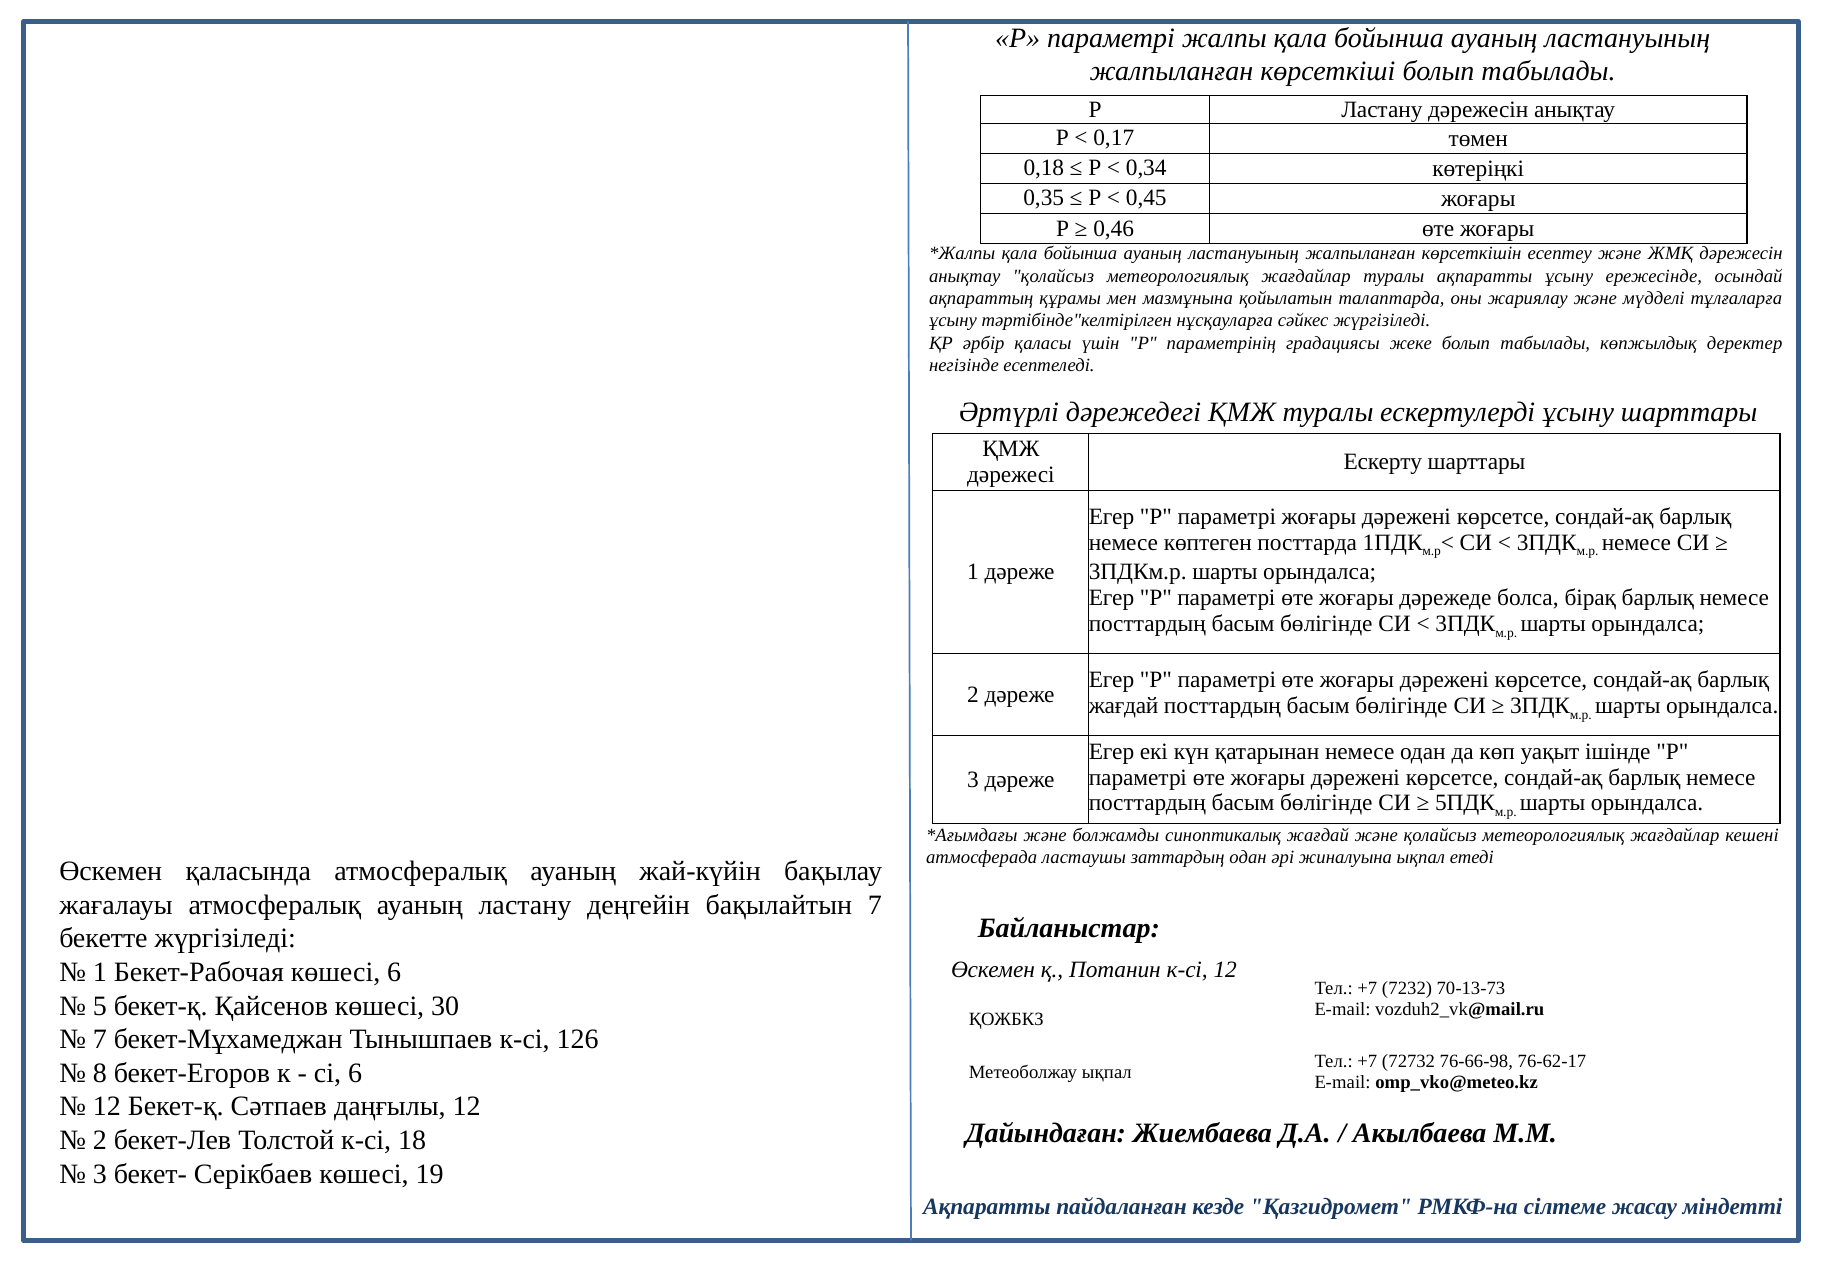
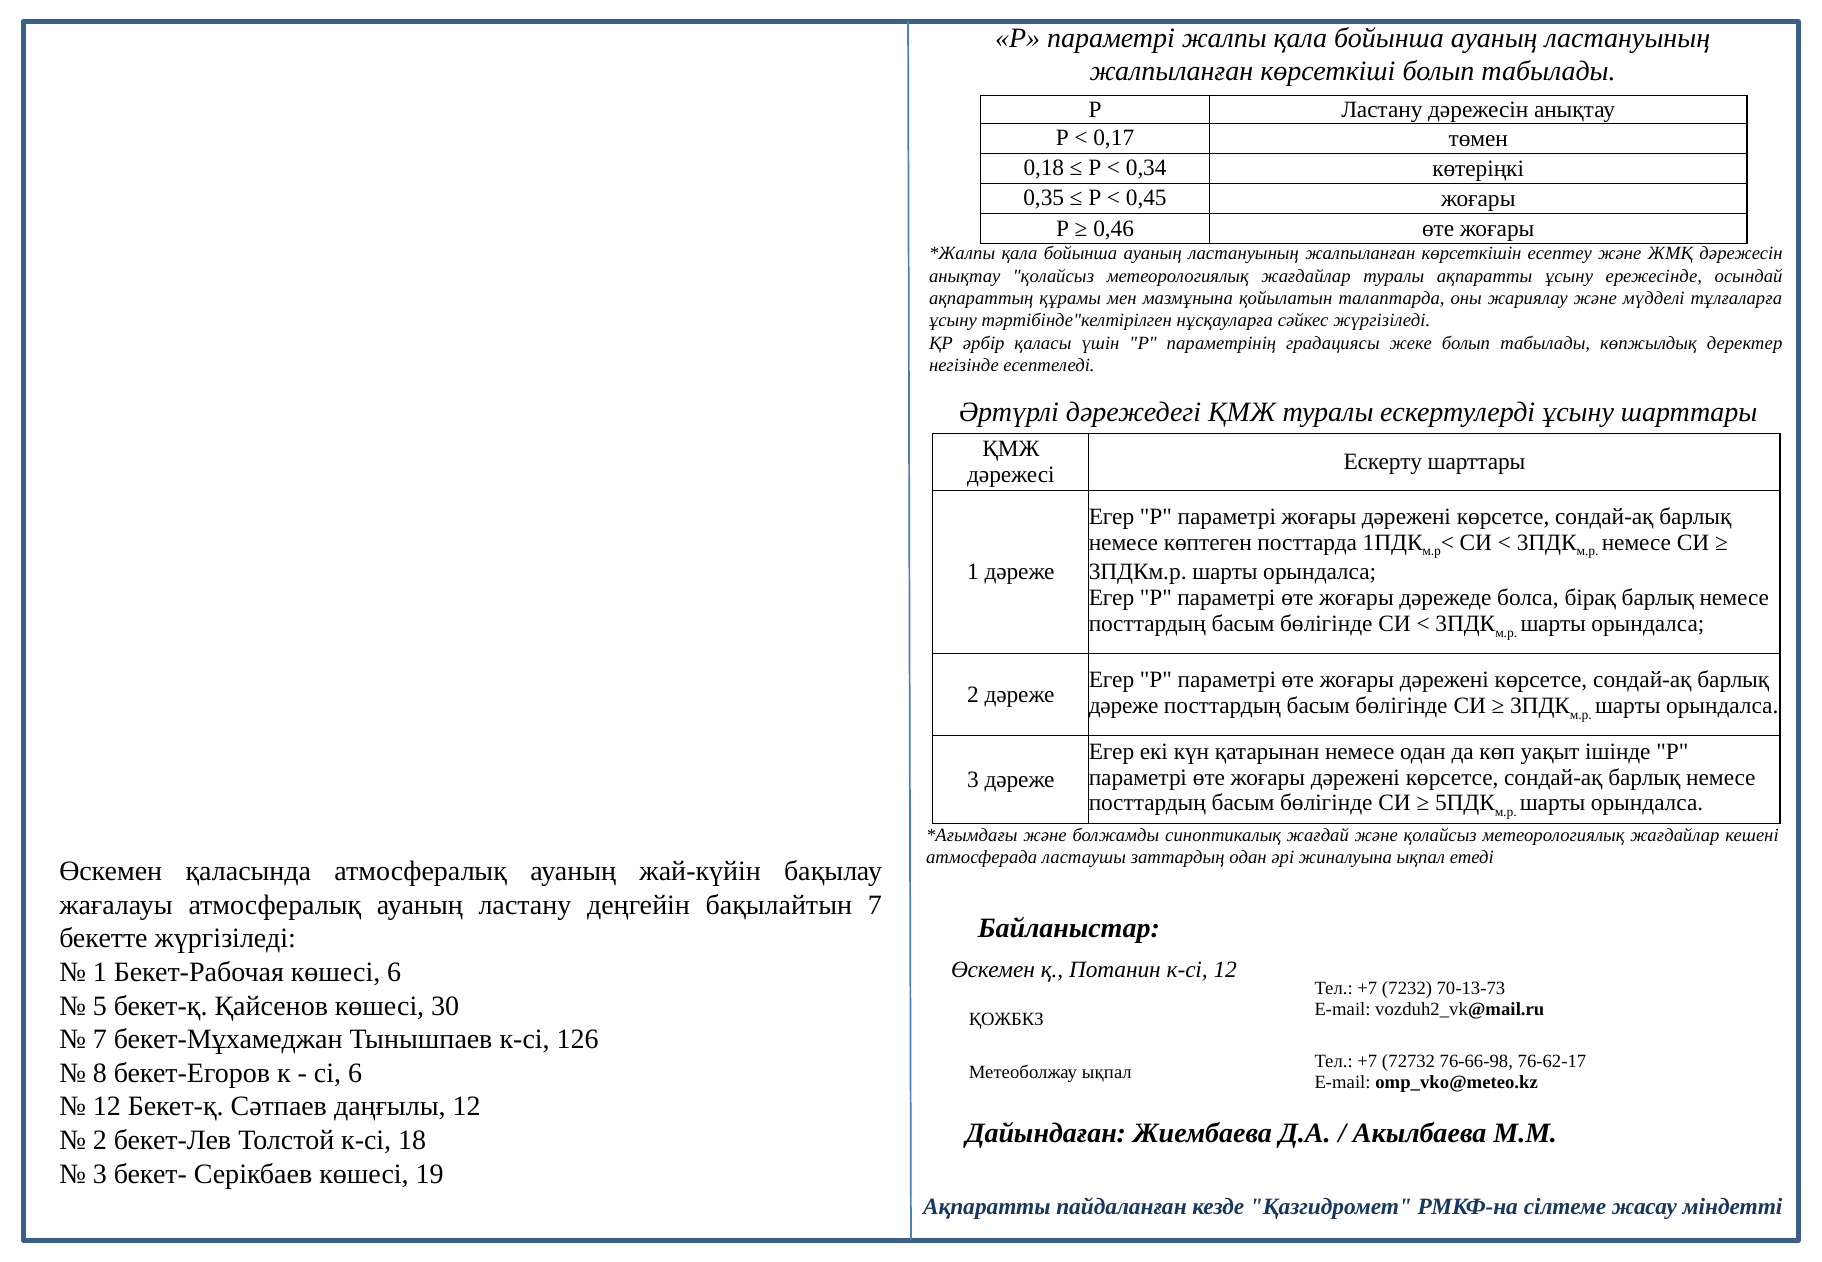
жағдай: жағдай -> дәреже (1124, 705)
